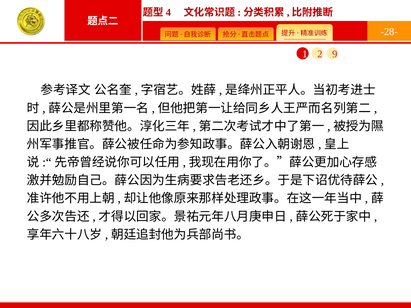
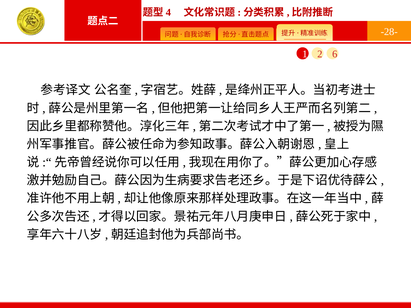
9: 9 -> 6 (335, 54)
